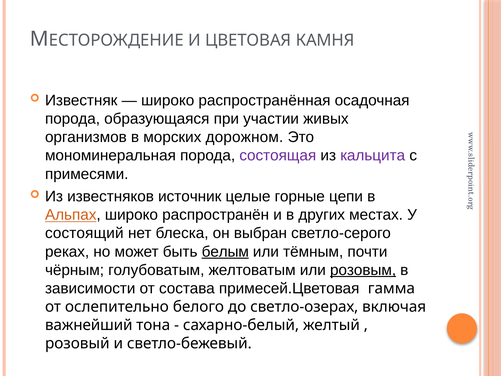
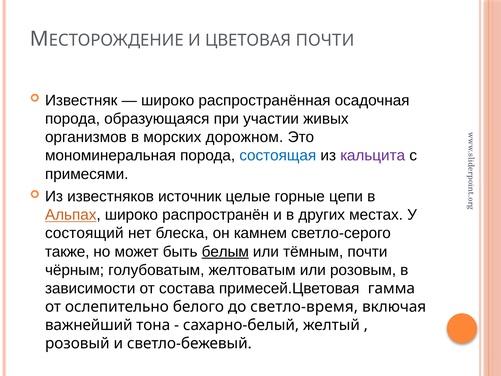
ЦВЕТОВАЯ КАМНЯ: КАМНЯ -> ПОЧТИ (325, 40)
состоящая colour: purple -> blue (278, 155)
выбран: выбран -> камнем (260, 233)
реках: реках -> также (67, 251)
розовым underline: present -> none (363, 270)
светло-озерах: светло-озерах -> светло-время (304, 307)
